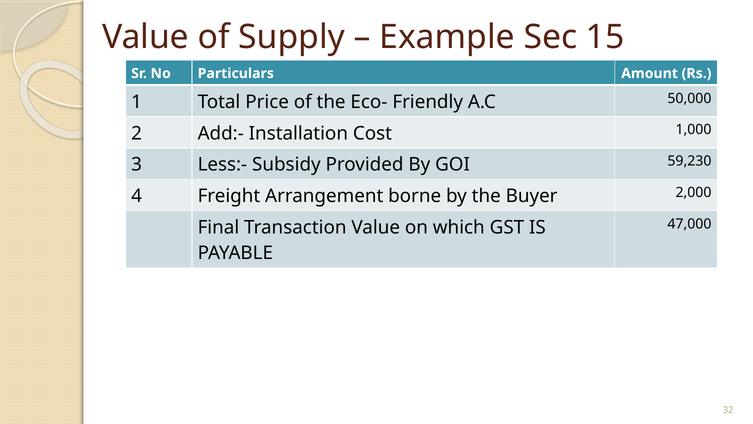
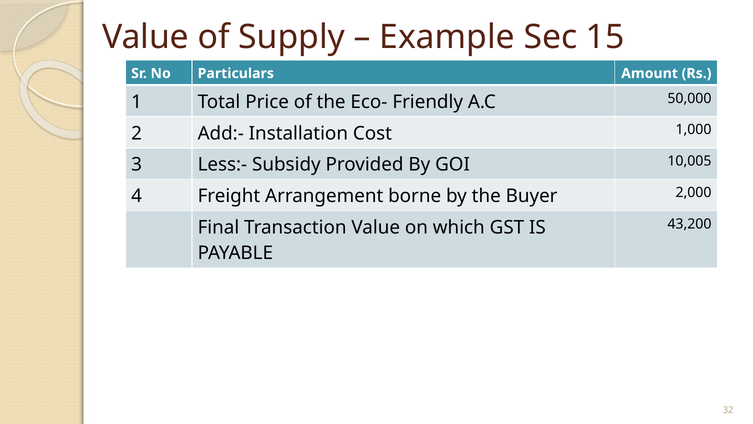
59,230: 59,230 -> 10,005 (689, 161)
47,000: 47,000 -> 43,200 (689, 224)
